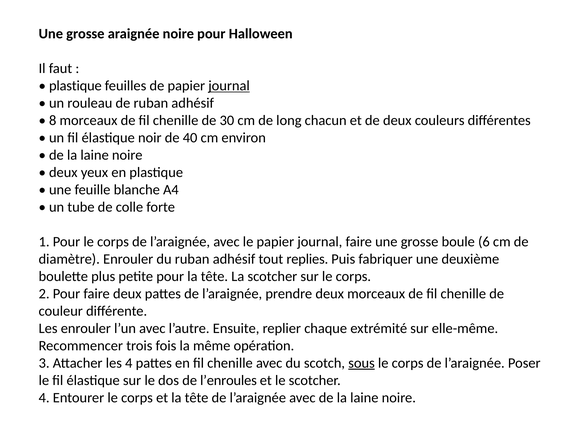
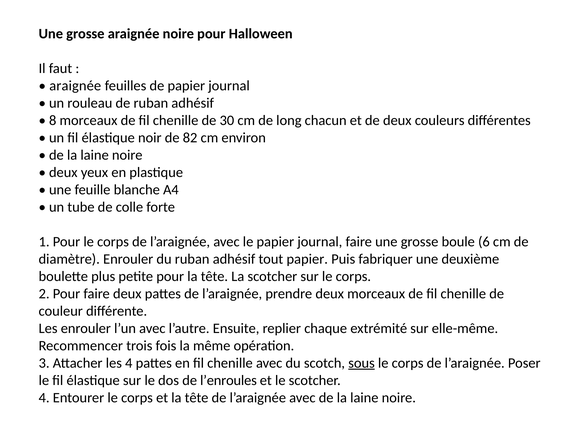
plastique: plastique -> araignée (75, 86)
journal underline: present -> none (229, 86)
40: 40 -> 82 (190, 138)
tout replies: replies -> papier (307, 259)
